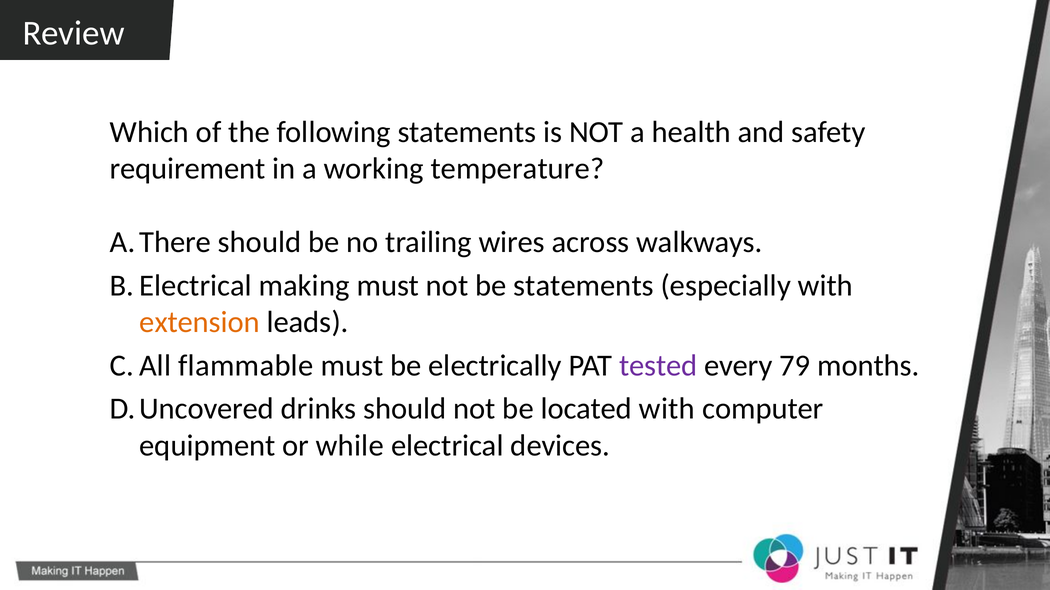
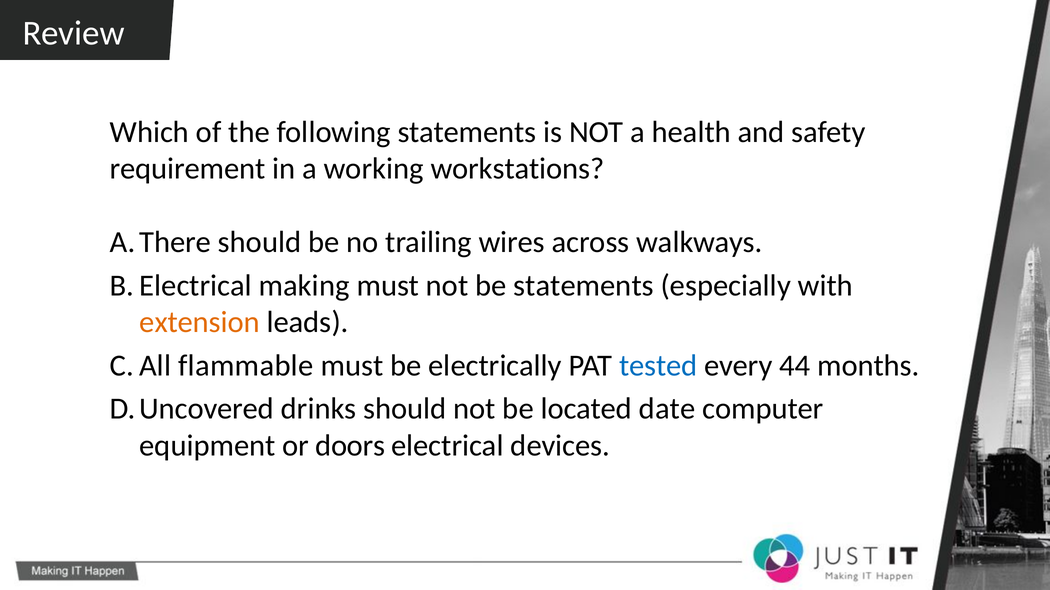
temperature: temperature -> workstations (517, 169)
tested colour: purple -> blue (658, 366)
79: 79 -> 44 (795, 366)
located with: with -> date (667, 409)
while: while -> doors (350, 446)
